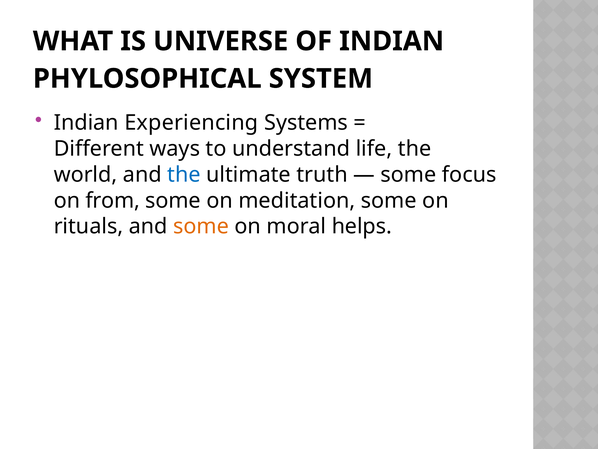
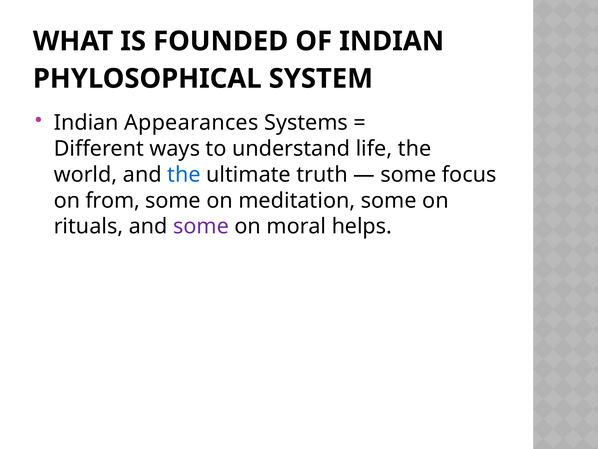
UNIVERSE: UNIVERSE -> FOUNDED (221, 41)
Experiencing: Experiencing -> Appearances (191, 123)
some colour: orange -> purple (201, 226)
